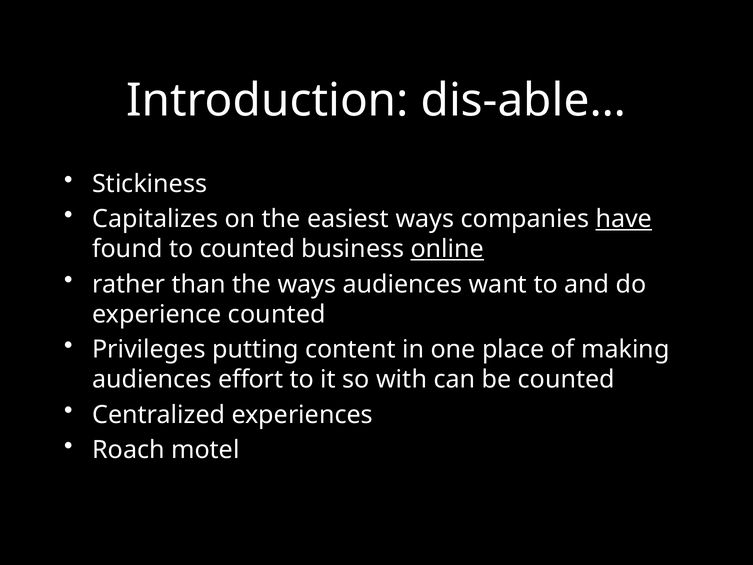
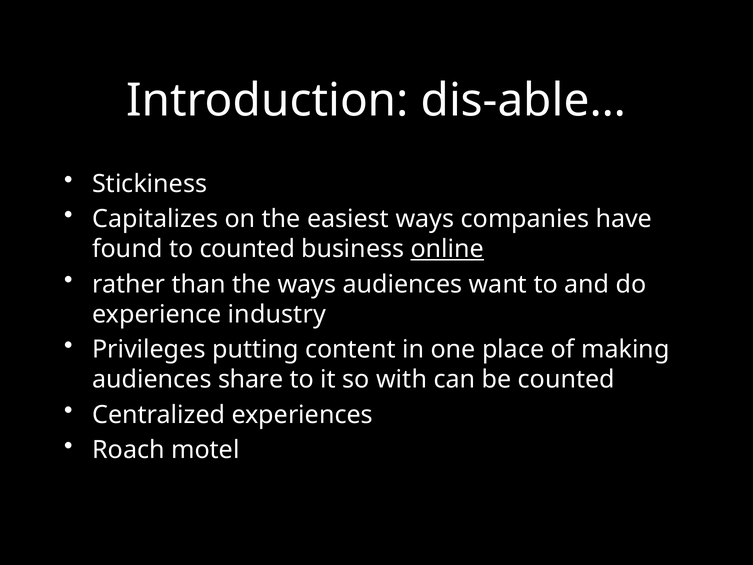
have underline: present -> none (624, 219)
experience counted: counted -> industry (277, 314)
effort: effort -> share (251, 379)
